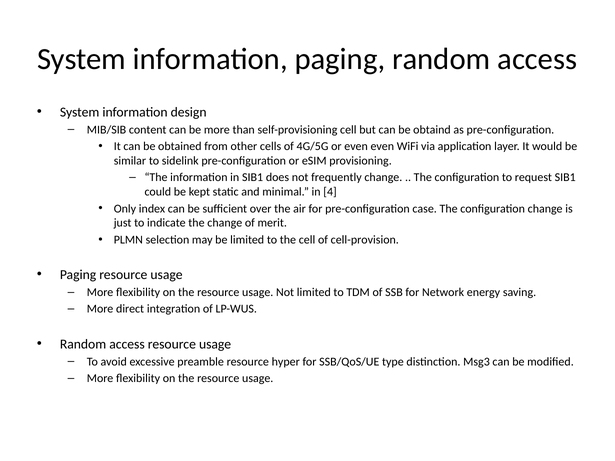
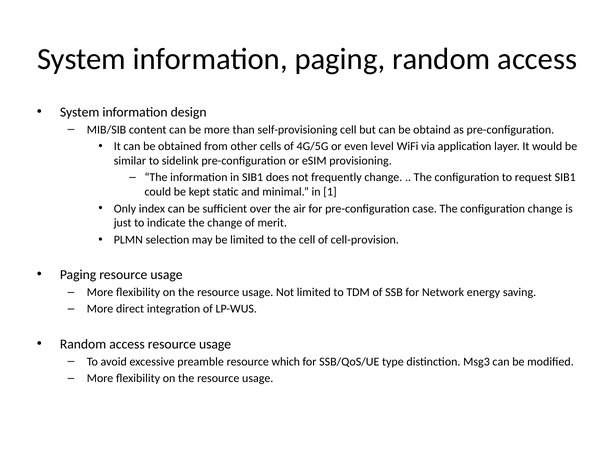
even even: even -> level (382, 146)
4: 4 -> 1 (330, 192)
hyper: hyper -> which (286, 362)
